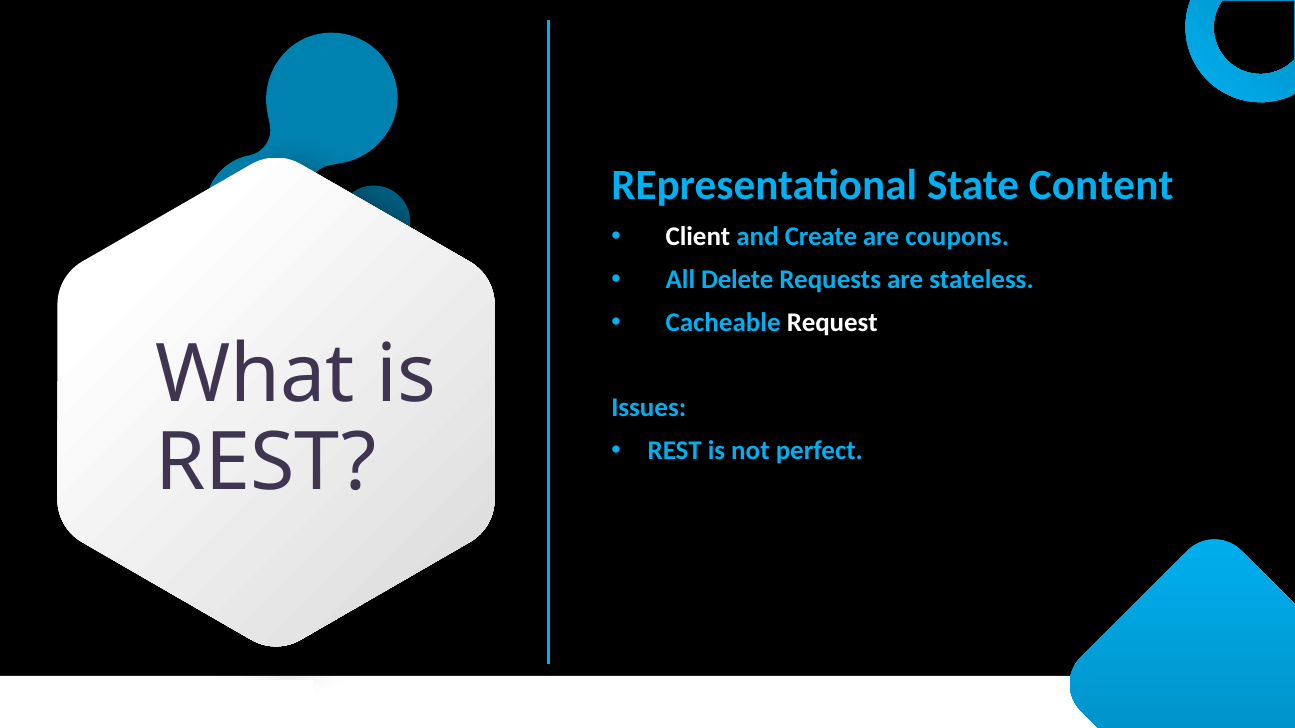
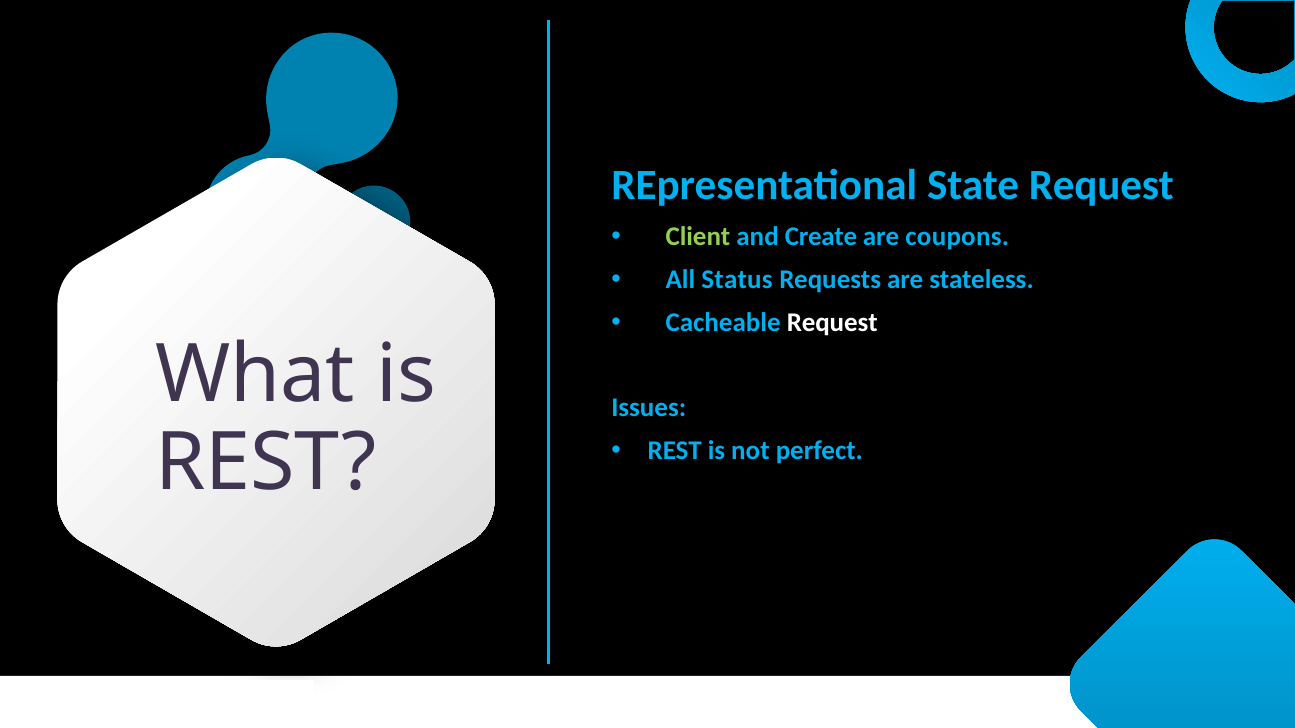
State Content: Content -> Request (1101, 186)
Client colour: white -> light green (698, 237)
Delete: Delete -> Status (737, 280)
